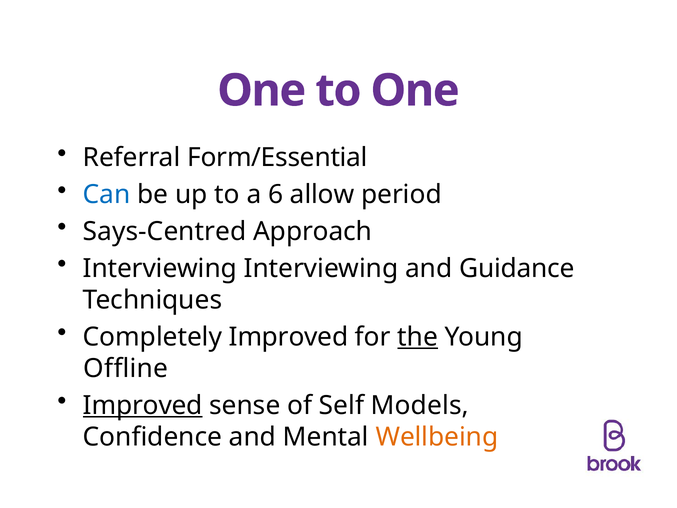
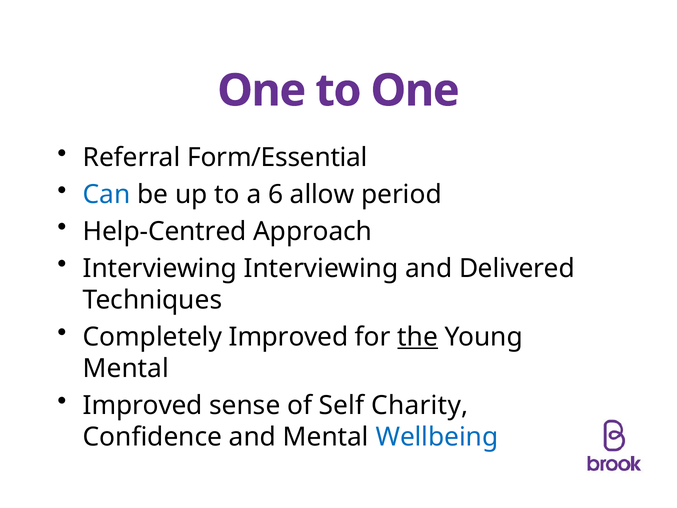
Says-Centred: Says-Centred -> Help-Centred (165, 231)
Guidance: Guidance -> Delivered (517, 268)
Offline: Offline -> Mental (126, 368)
Improved underline: present -> none (143, 405)
Models: Models -> Charity (420, 405)
Wellbeing colour: orange -> blue (437, 437)
